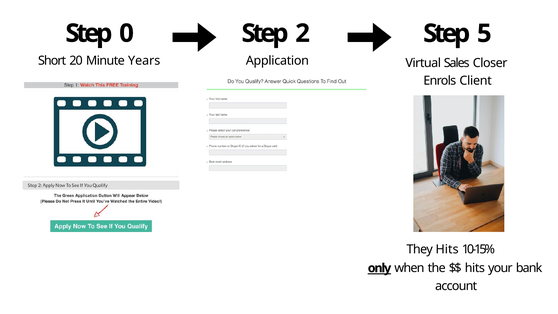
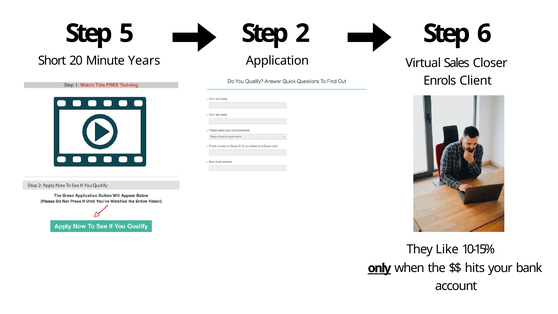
0: 0 -> 5 (127, 33)
5: 5 -> 6 (484, 33)
They Hits: Hits -> Like (447, 249)
